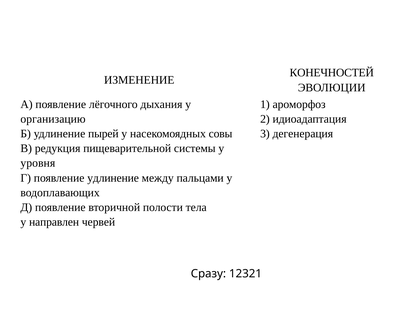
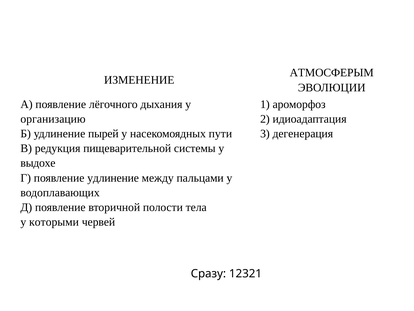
КОНЕЧНОСТЕЙ: КОНЕЧНОСТЕЙ -> АТМОСФЕРЫМ (332, 73)
совы: совы -> пути (220, 134)
уровня: уровня -> выдохе (38, 163)
направлен: направлен -> которыми (54, 222)
